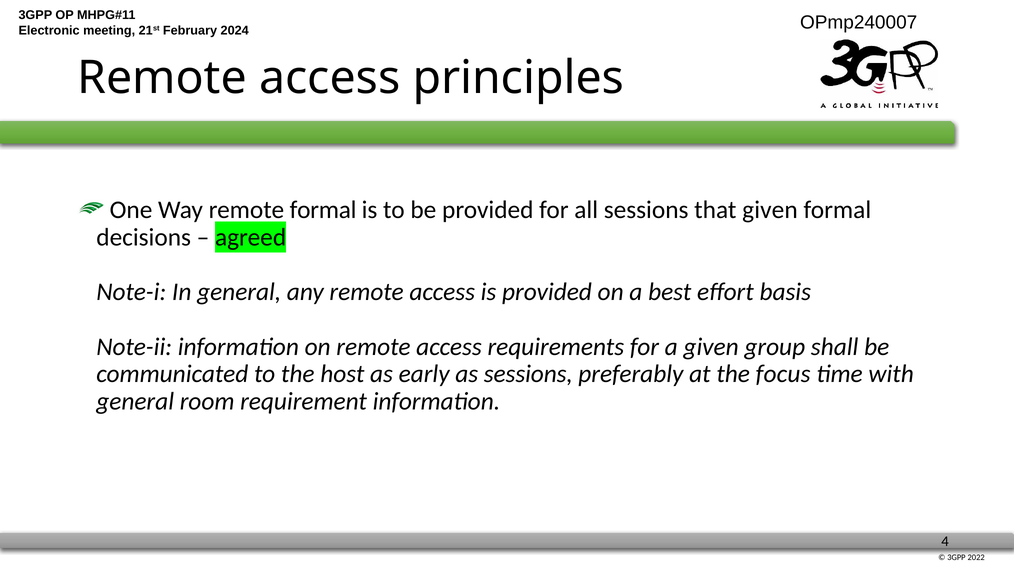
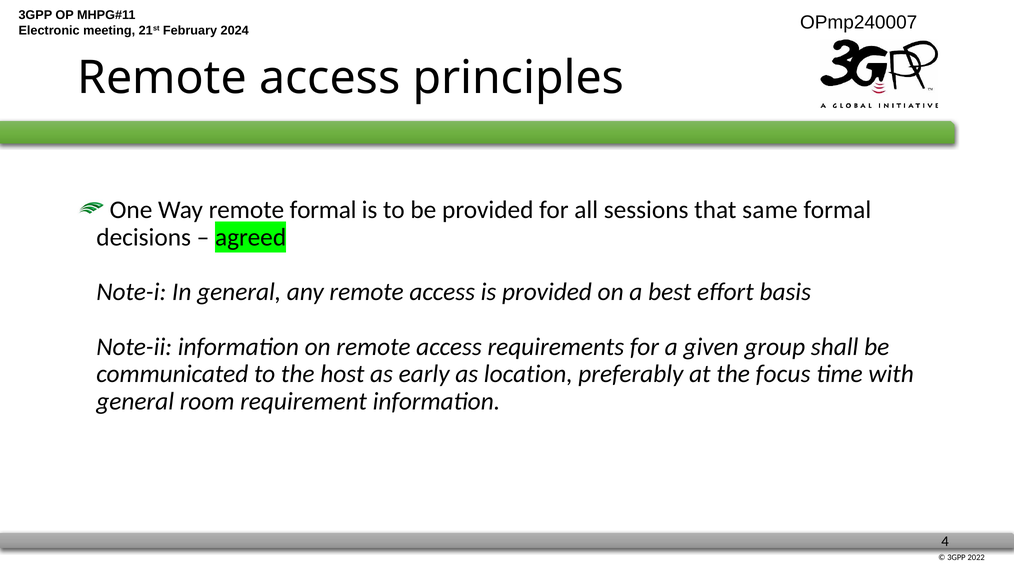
that given: given -> same (770, 210)
as sessions: sessions -> location (528, 374)
